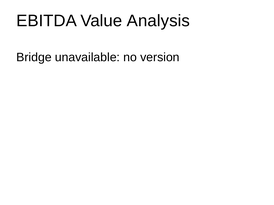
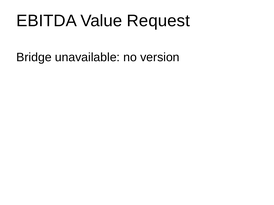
Analysis: Analysis -> Request (158, 21)
